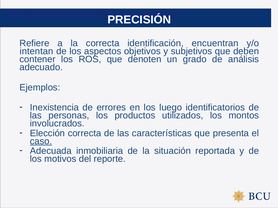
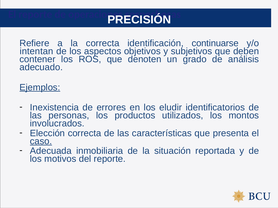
encuentran: encuentran -> continuarse (215, 43)
Ejemplos underline: none -> present (40, 88)
luego: luego -> eludir (171, 108)
